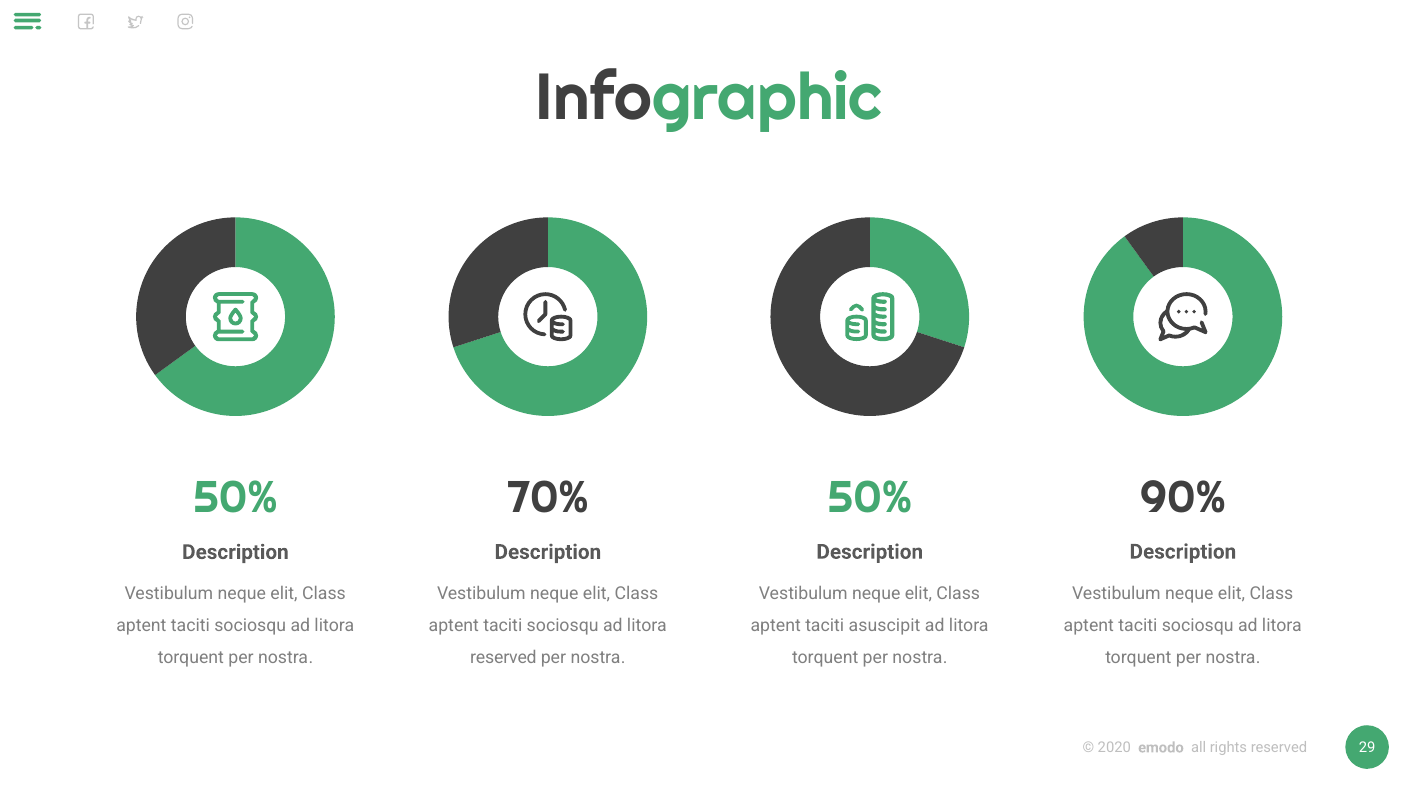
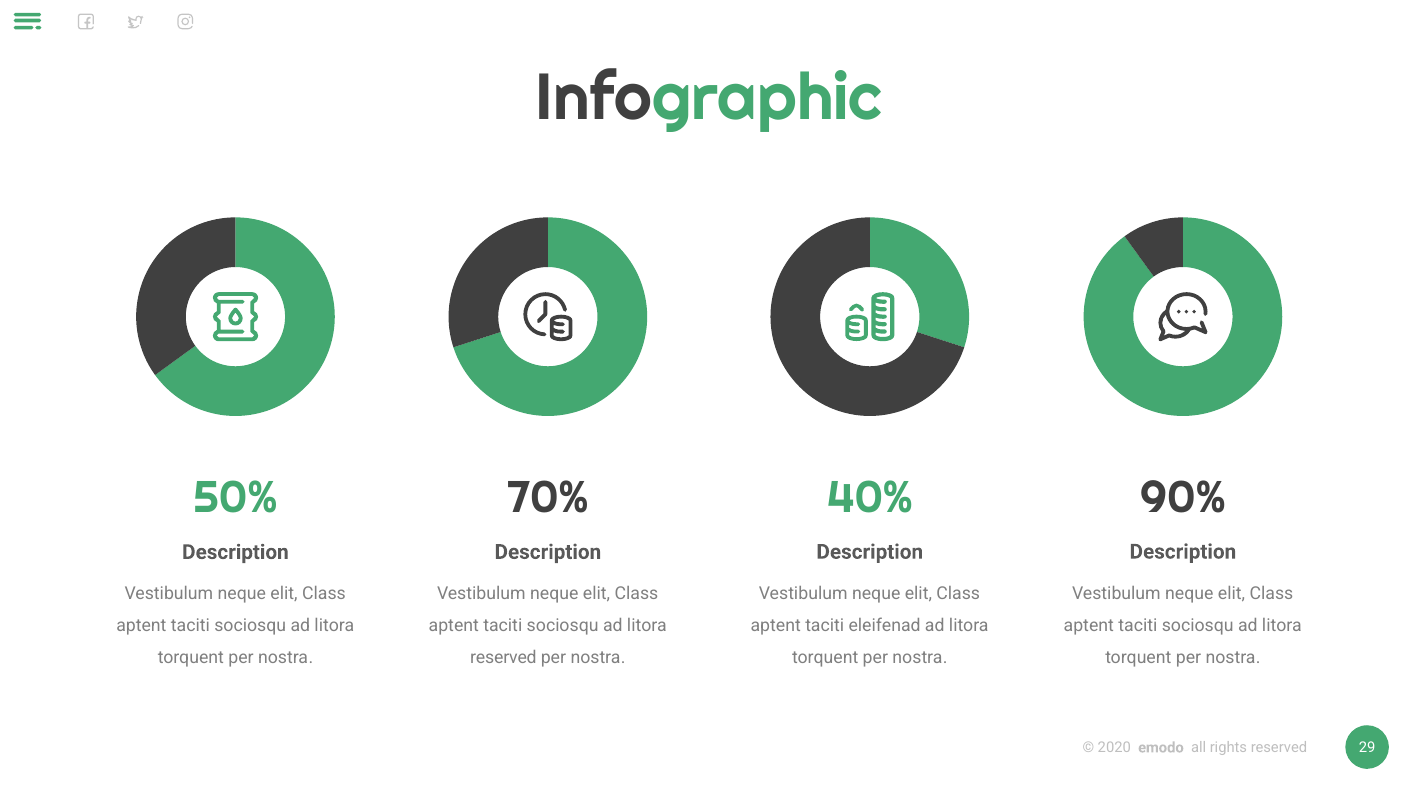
70% 50%: 50% -> 40% (870, 498)
asuscipit: asuscipit -> eleifenad (885, 626)
